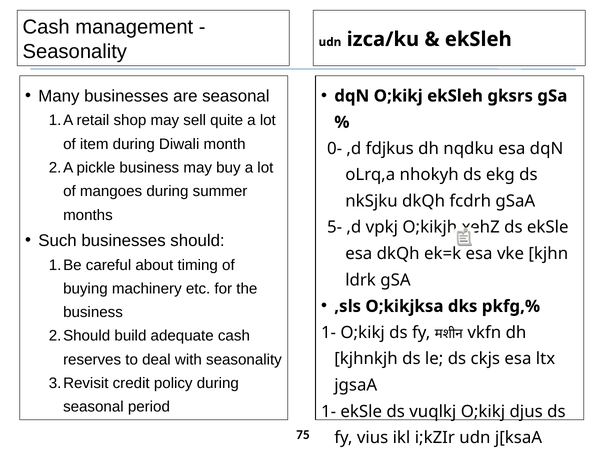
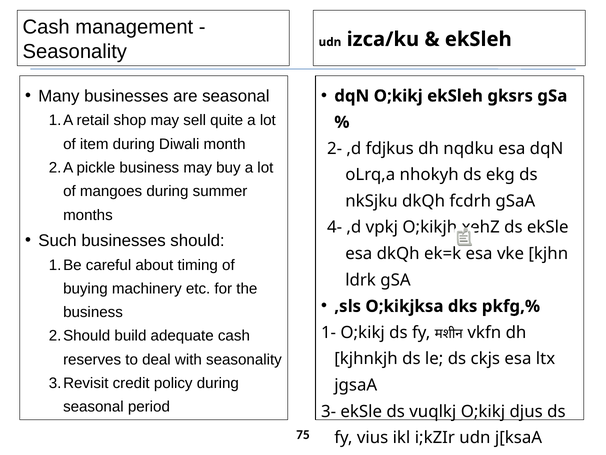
0-: 0- -> 2- (335, 148)
5-: 5- -> 4- (335, 227)
1-: 1- -> 3- (329, 411)
